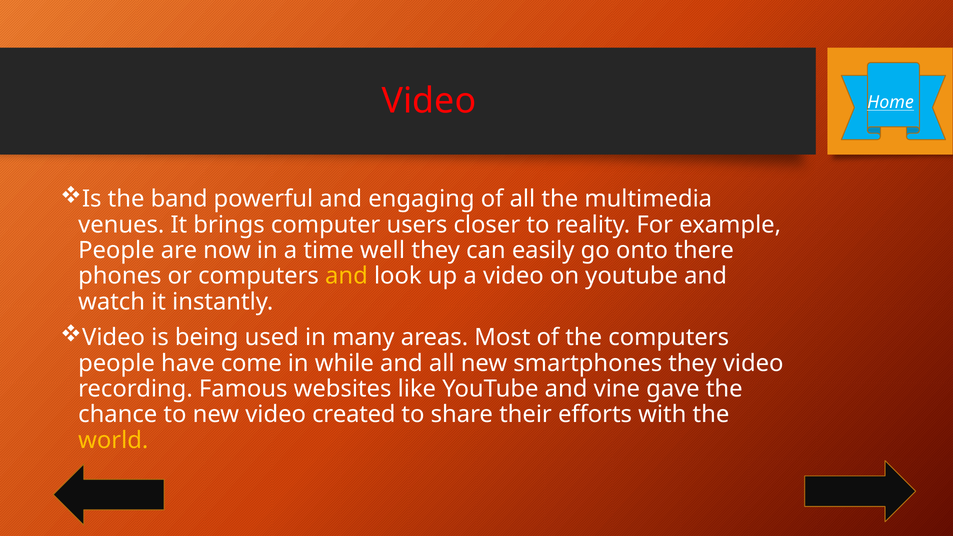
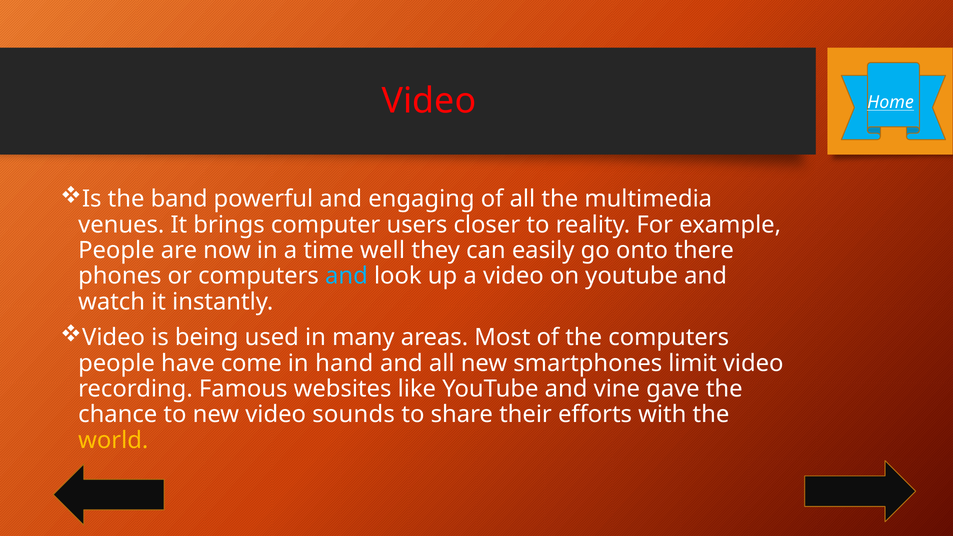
and colour: yellow -> light blue (346, 276)
while: while -> hand (344, 363)
smartphones they: they -> limit (693, 363)
created: created -> sounds (354, 415)
